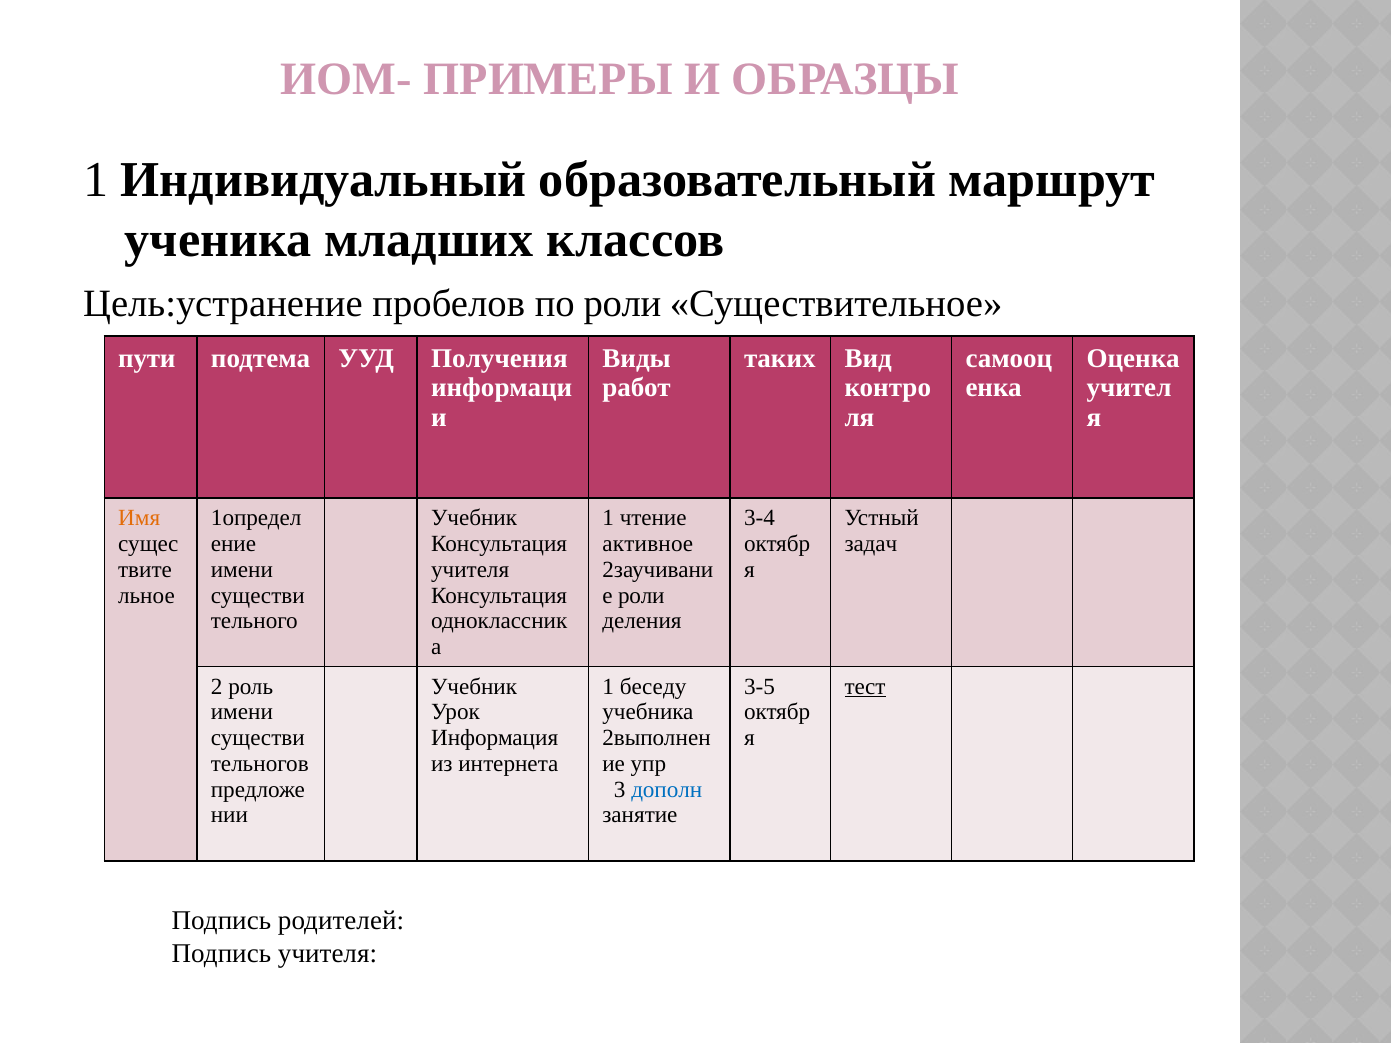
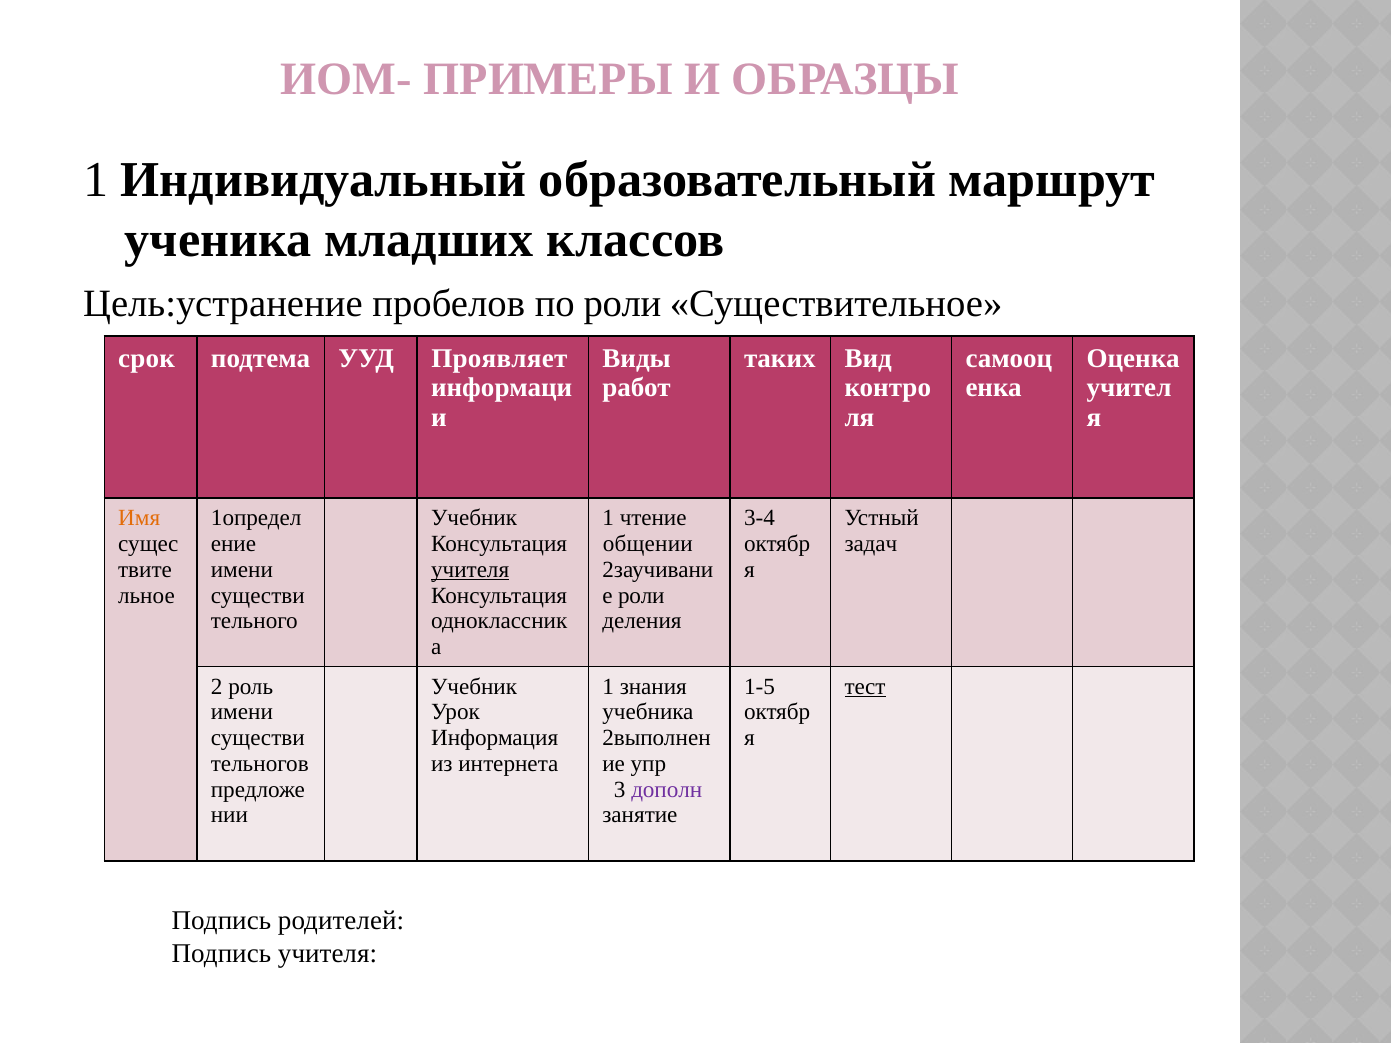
пути: пути -> срок (147, 358)
Получения: Получения -> Проявляет (499, 358)
активное: активное -> общении (648, 544)
учителя underline: none -> present (470, 570)
беседу: беседу -> знания (653, 687)
3-5: 3-5 -> 1-5 (759, 687)
дополн colour: blue -> purple (667, 790)
